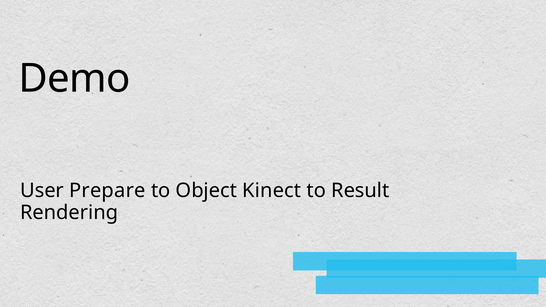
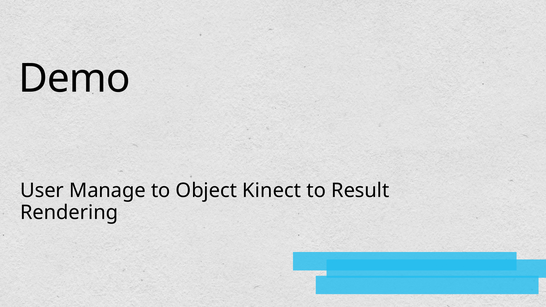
Prepare: Prepare -> Manage (108, 191)
